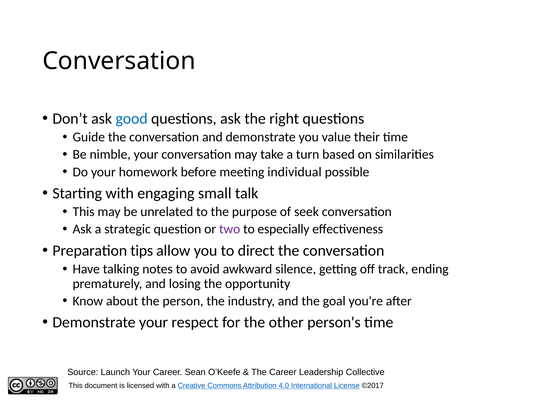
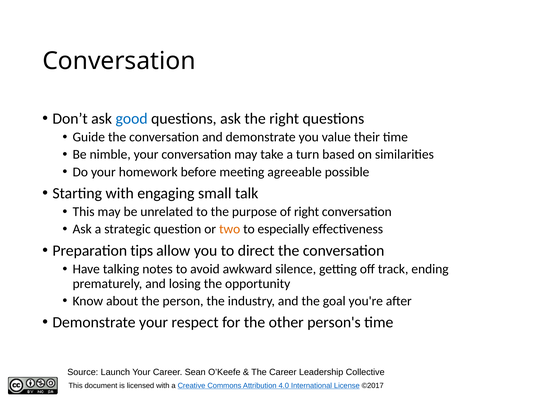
individual: individual -> agreeable (295, 172)
of seek: seek -> right (307, 212)
two colour: purple -> orange (230, 229)
